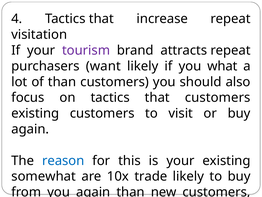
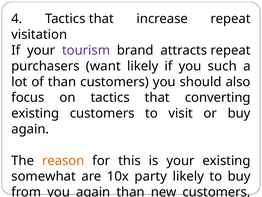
what: what -> such (222, 66)
that customers: customers -> converting (218, 97)
reason colour: blue -> orange (63, 160)
trade: trade -> party (151, 176)
